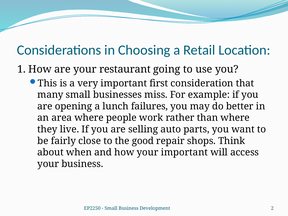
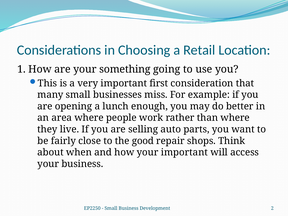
restaurant: restaurant -> something (125, 69)
failures: failures -> enough (149, 106)
